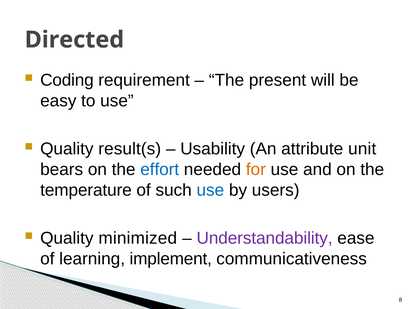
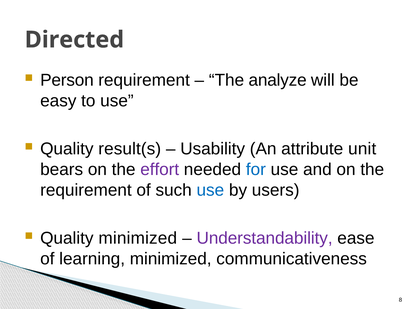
Coding: Coding -> Person (67, 80)
present: present -> analyze (278, 80)
effort colour: blue -> purple (160, 170)
for colour: orange -> blue (256, 170)
temperature: temperature -> requirement (86, 190)
learning implement: implement -> minimized (171, 259)
